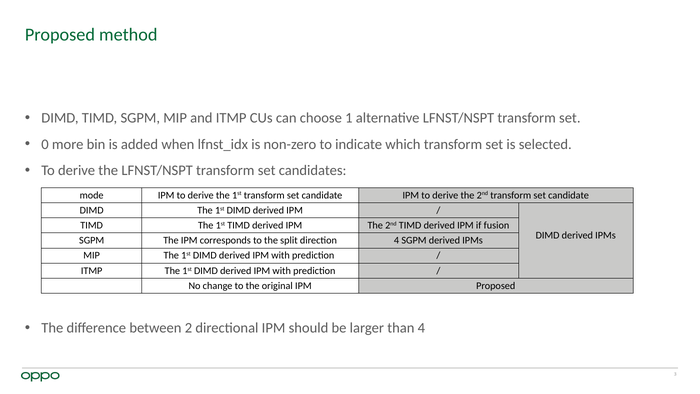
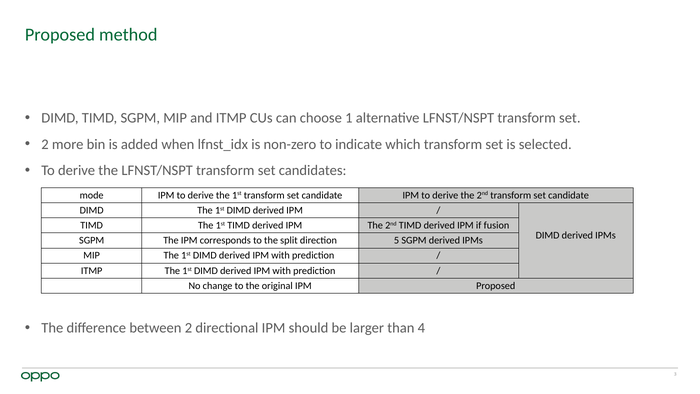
0: 0 -> 2 (45, 144)
direction 4: 4 -> 5 (397, 240)
